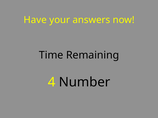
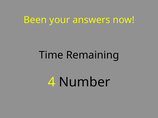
Have: Have -> Been (35, 20)
